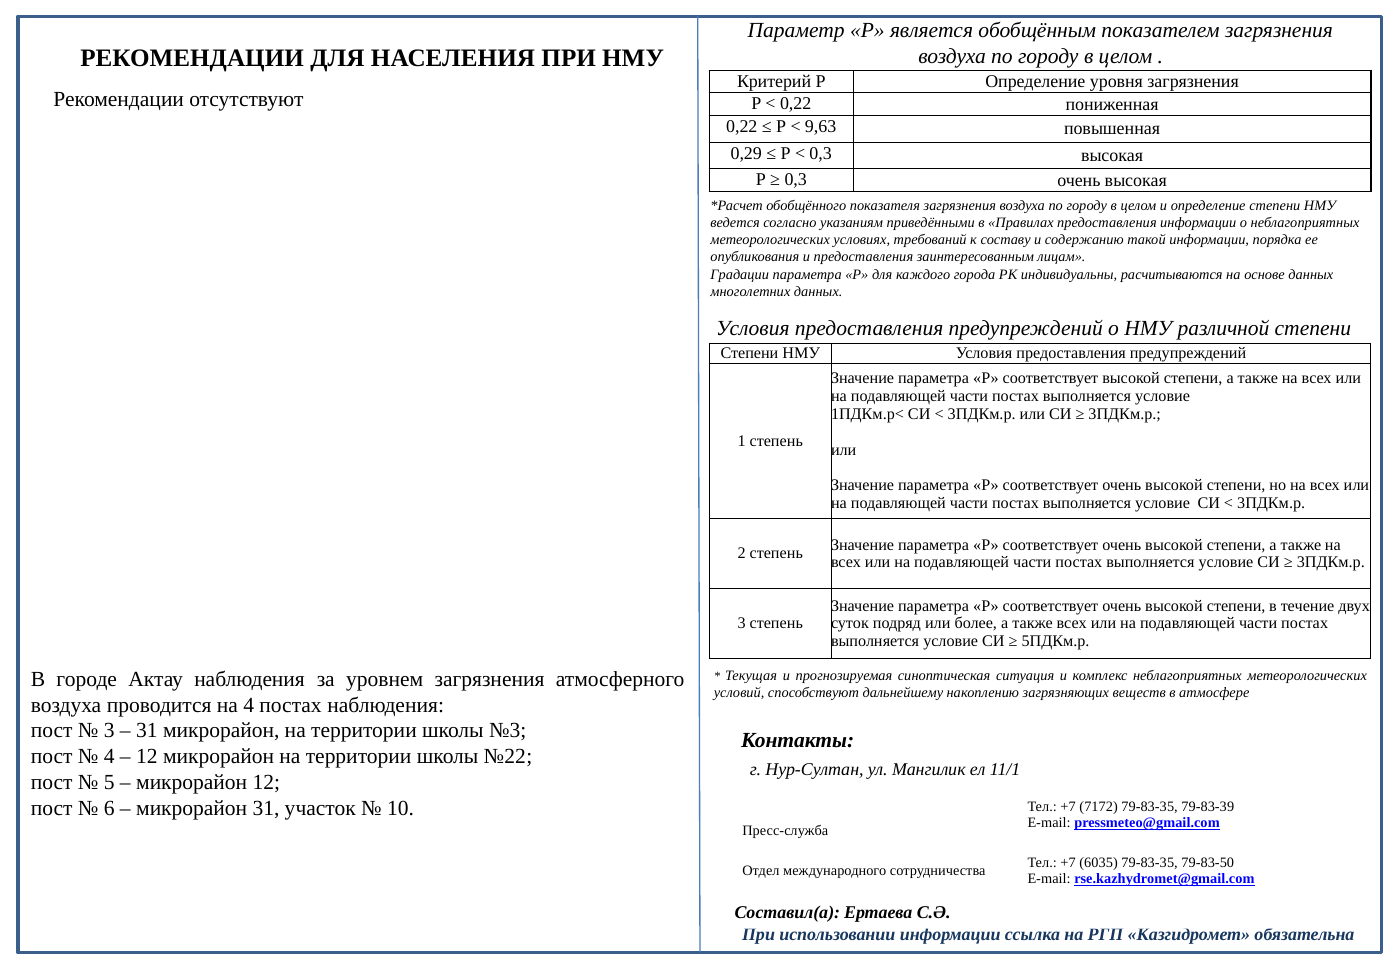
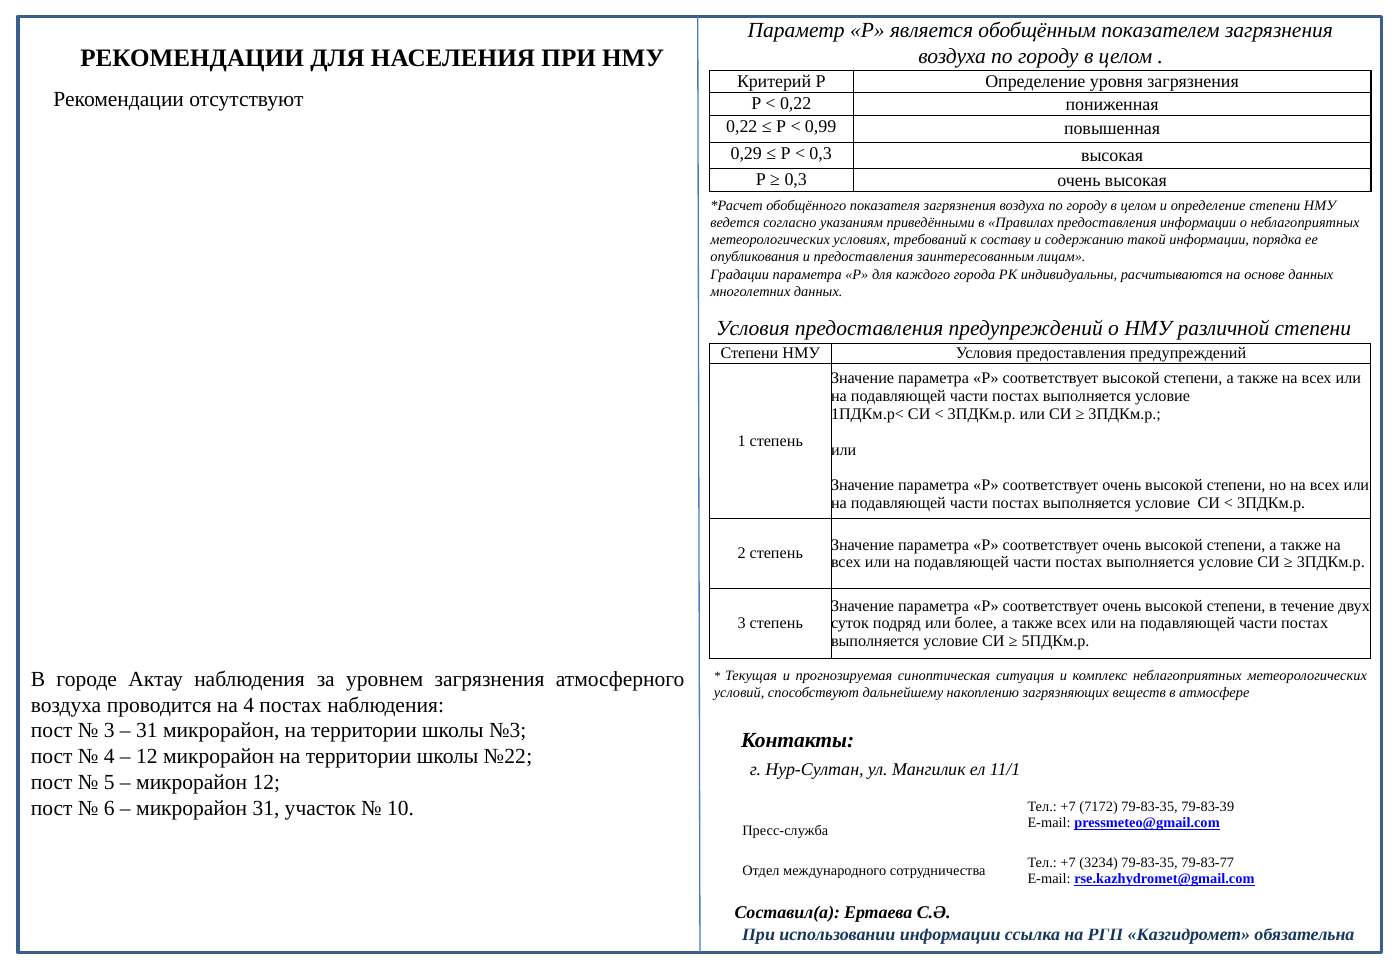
9,63: 9,63 -> 0,99 (821, 127)
6035: 6035 -> 3234 (1099, 863)
79-83-50: 79-83-50 -> 79-83-77 (1208, 863)
